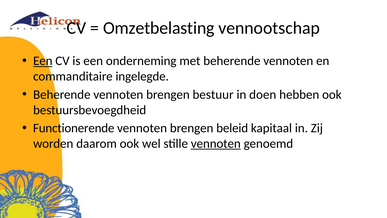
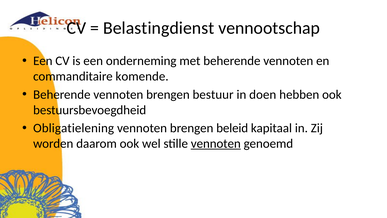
Omzetbelasting: Omzetbelasting -> Belastingdienst (159, 28)
Een underline: present -> none (43, 61)
ingelegde: ingelegde -> komende (142, 76)
Functionerende: Functionerende -> Obligatielening (74, 128)
